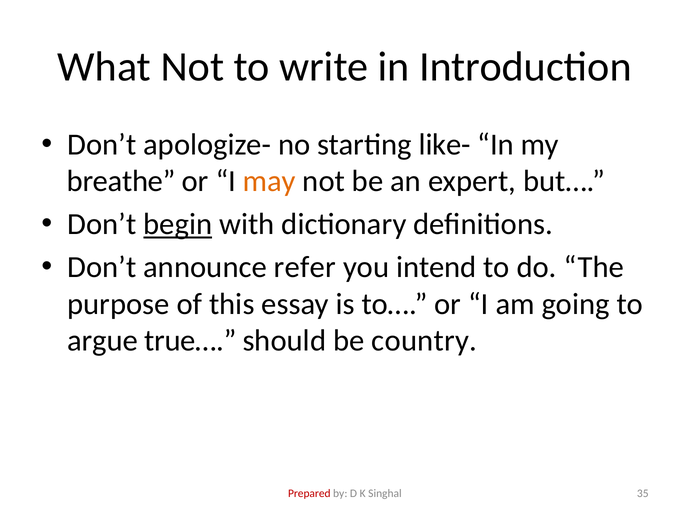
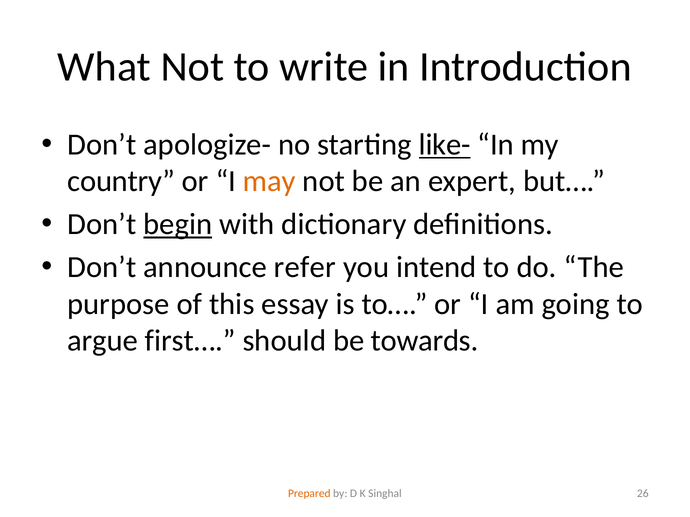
like- underline: none -> present (445, 145)
breathe: breathe -> country (121, 182)
true…: true… -> first… (190, 341)
country: country -> towards (425, 341)
Prepared colour: red -> orange (309, 494)
35: 35 -> 26 (643, 494)
